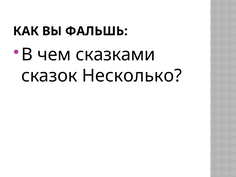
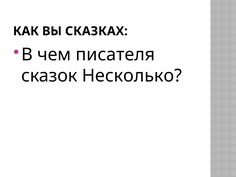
ФАЛЬШЬ: ФАЛЬШЬ -> СКАЗКАХ (96, 31)
сказками: сказками -> писателя (115, 55)
